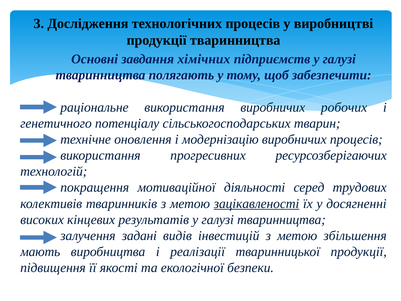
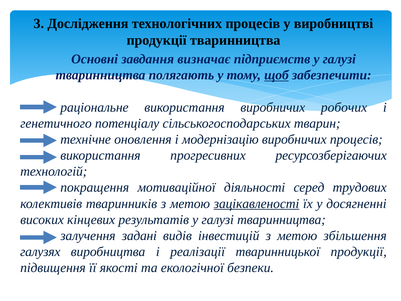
хімічних: хімічних -> визначає (204, 59)
щоб underline: none -> present (276, 75)
мають: мають -> галузях (40, 252)
